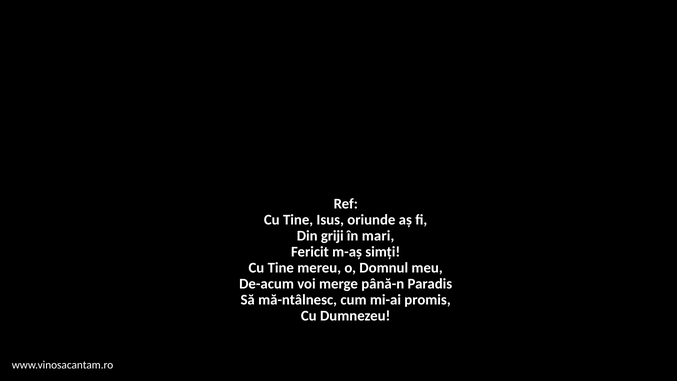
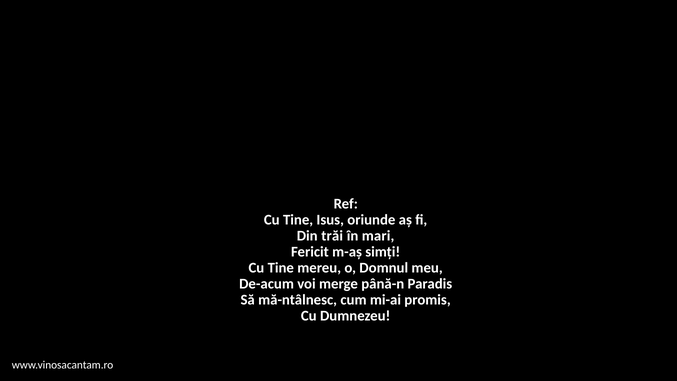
griji: griji -> trăi (332, 236)
